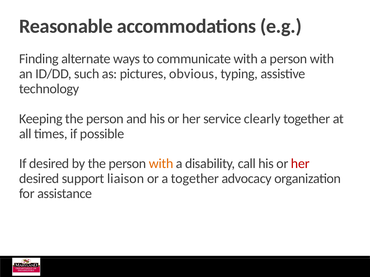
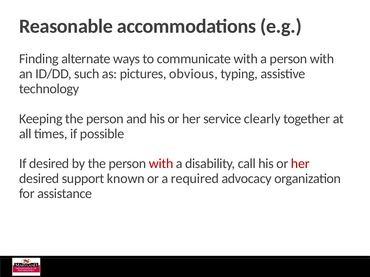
with colour: orange -> red (161, 164)
liaison: liaison -> known (126, 179)
a together: together -> required (195, 179)
